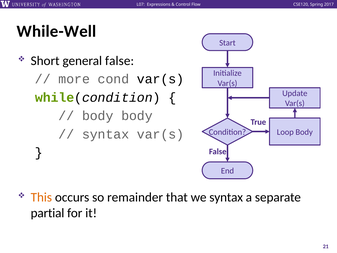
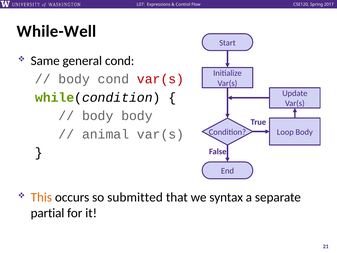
Short: Short -> Same (45, 61)
general false: false -> cond (120, 61)
more: more -> body (74, 79)
var(s colour: black -> red (161, 79)
syntax: syntax -> animal (106, 134)
remainder: remainder -> submitted (135, 197)
